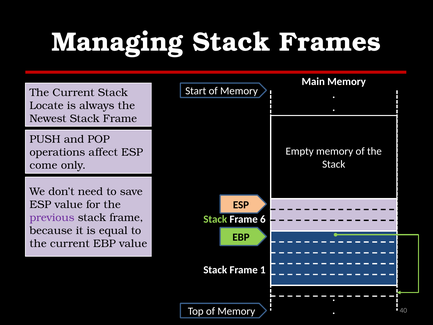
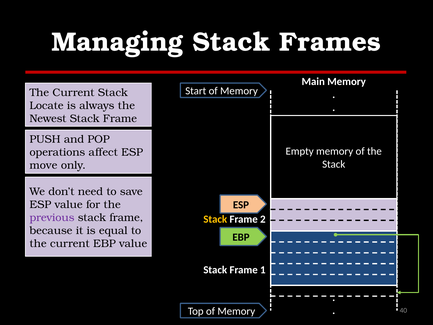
come: come -> move (43, 165)
Stack colour: light green -> yellow (215, 219)
6: 6 -> 2 (263, 219)
